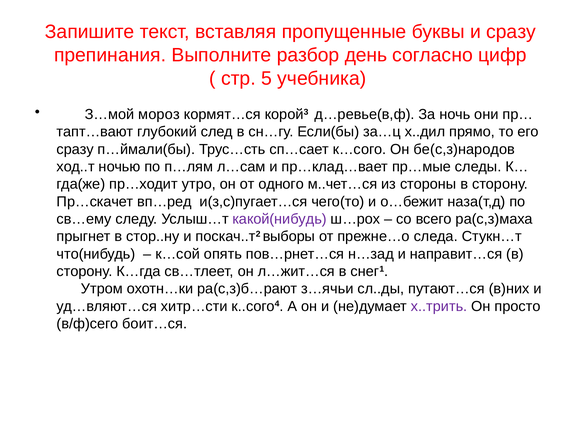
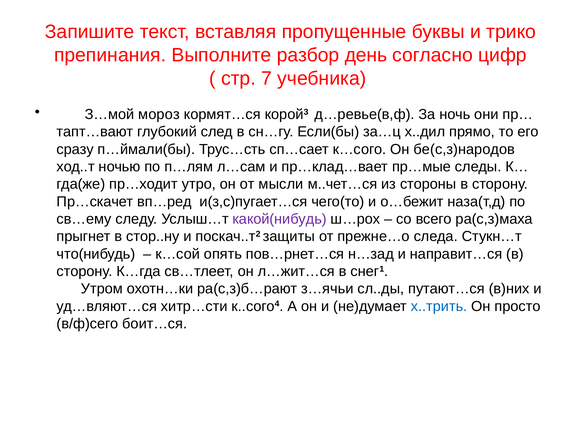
и сразу: сразу -> трико (511, 32)
5: 5 -> 7 (267, 78)
одного: одного -> мысли (281, 184)
выборы: выборы -> защиты (289, 236)
х..трить colour: purple -> blue (439, 306)
